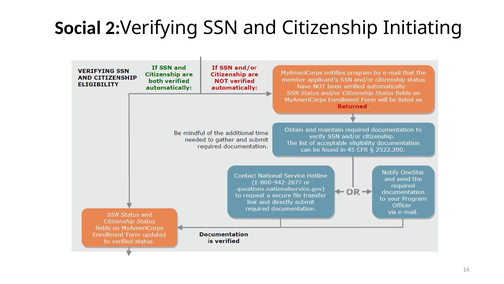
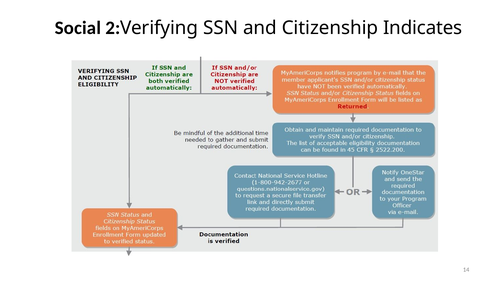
Initiating: Initiating -> Indicates (423, 28)
